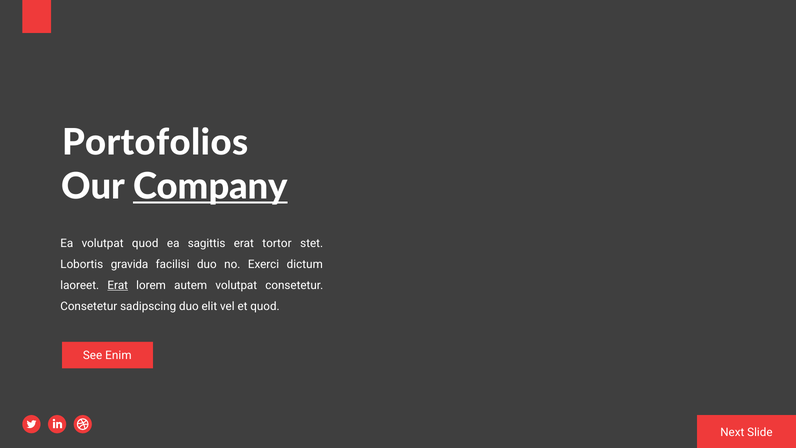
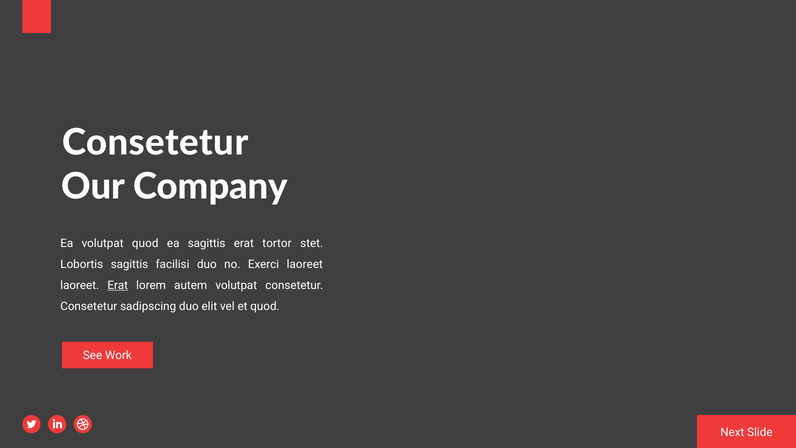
Portofolios: Portofolios -> Consetetur (155, 143)
Company underline: present -> none (210, 187)
Lobortis gravida: gravida -> sagittis (129, 264)
Exerci dictum: dictum -> laoreet (305, 264)
Enim: Enim -> Work (118, 355)
